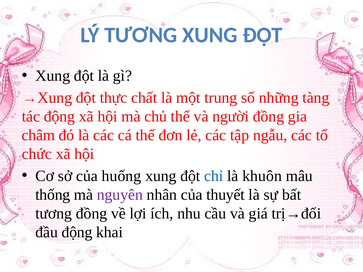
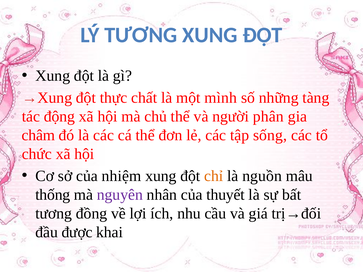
trung: trung -> mình (221, 98)
người đồng: đồng -> phân (268, 117)
ngẫu: ngẫu -> sống (270, 135)
huống: huống -> nhiệm (121, 176)
chỉ colour: blue -> orange (214, 176)
khuôn: khuôn -> nguồn (262, 176)
đầu động: động -> được (77, 232)
